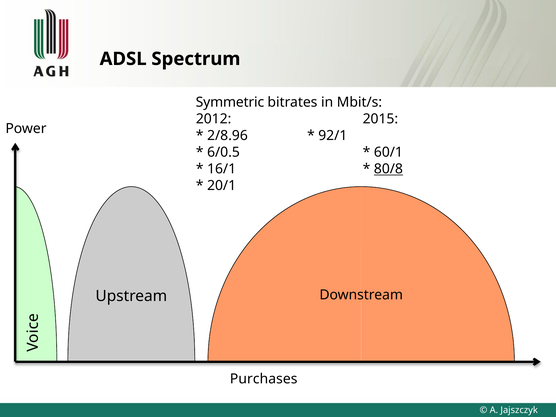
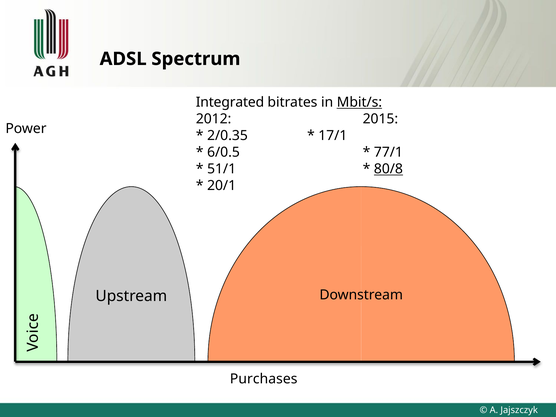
Symmetric: Symmetric -> Integrated (230, 102)
Mbit/s underline: none -> present (359, 102)
2/8.96: 2/8.96 -> 2/0.35 (227, 136)
92/1: 92/1 -> 17/1 (333, 136)
60/1: 60/1 -> 77/1 (388, 152)
16/1: 16/1 -> 51/1 (222, 169)
